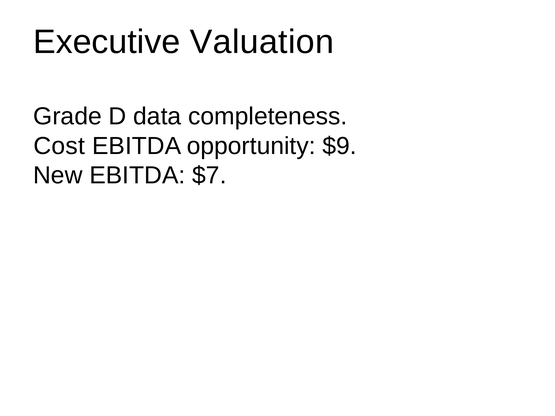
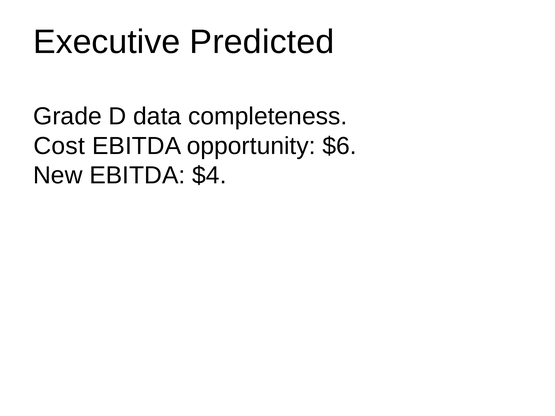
Valuation: Valuation -> Predicted (262, 42)
$9: $9 -> $6 (340, 146)
$7: $7 -> $4 (209, 176)
